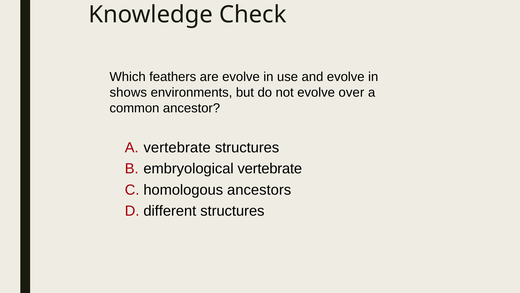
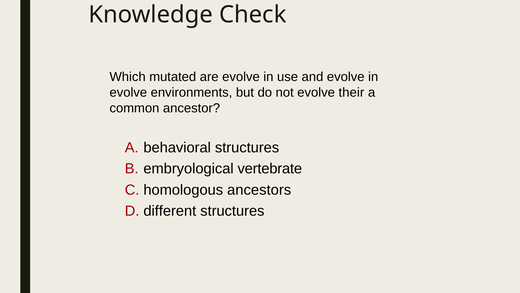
feathers: feathers -> mutated (173, 77)
shows: shows -> evolve (128, 92)
over: over -> their (351, 92)
A vertebrate: vertebrate -> behavioral (177, 147)
